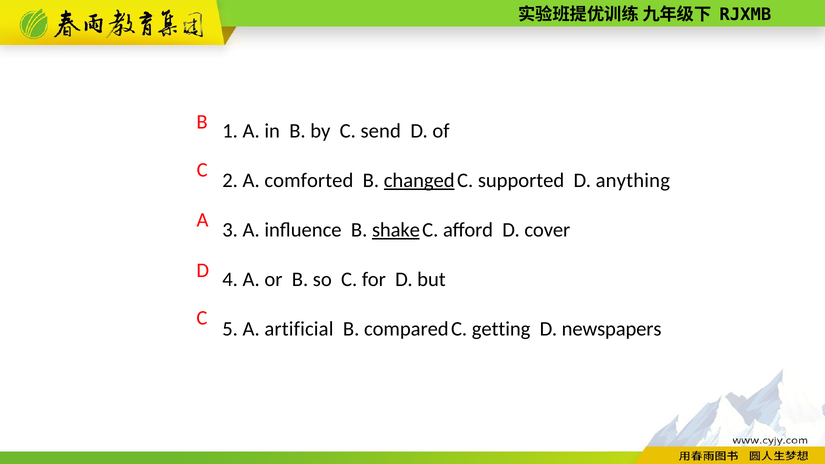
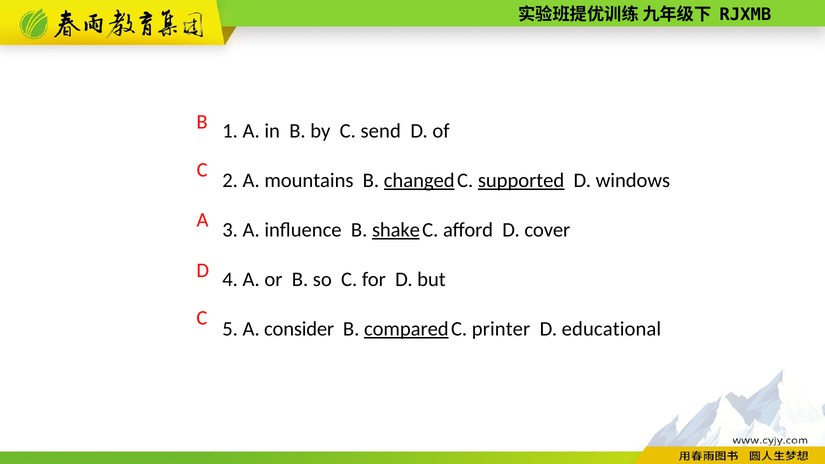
comforted: comforted -> mountains (309, 180)
supported underline: none -> present (521, 180)
anything: anything -> windows (633, 180)
artificial: artificial -> consider (299, 329)
compared underline: none -> present (406, 329)
getting: getting -> printer (501, 329)
newspapers: newspapers -> educational (611, 329)
